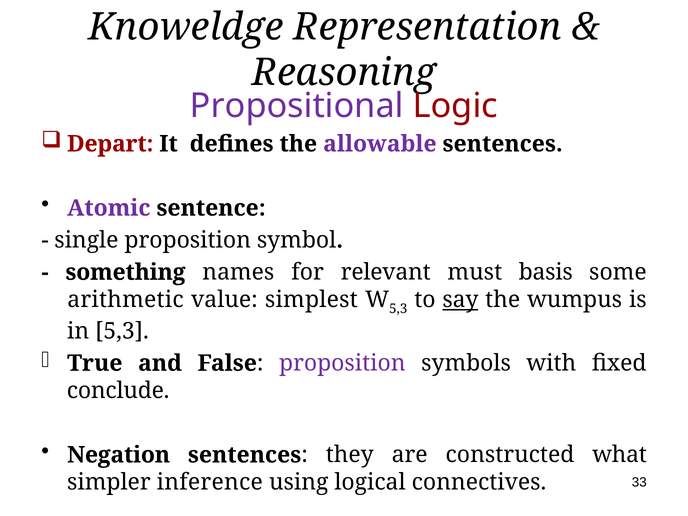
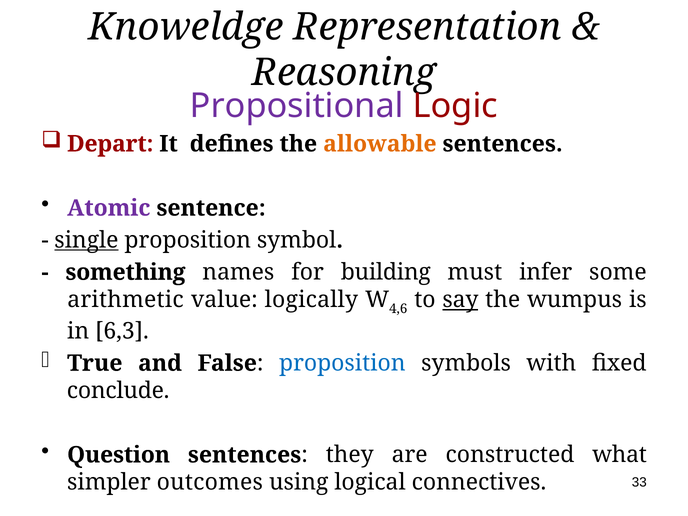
allowable colour: purple -> orange (380, 144)
single underline: none -> present (86, 240)
relevant: relevant -> building (386, 272)
basis: basis -> infer (546, 272)
simplest: simplest -> logically (311, 300)
5,3: 5,3 -> 4,6 (398, 309)
in 5,3: 5,3 -> 6,3 (122, 331)
proposition colour: purple -> blue (342, 363)
Negation: Negation -> Question (119, 455)
inference: inference -> outcomes (210, 482)
